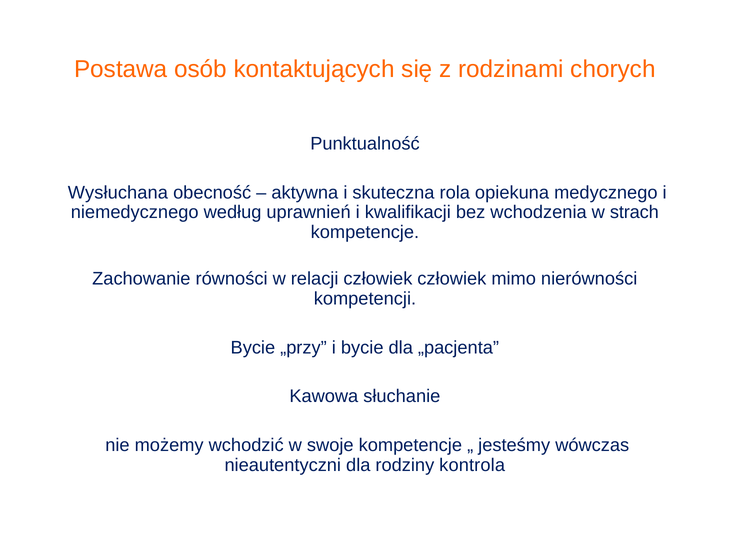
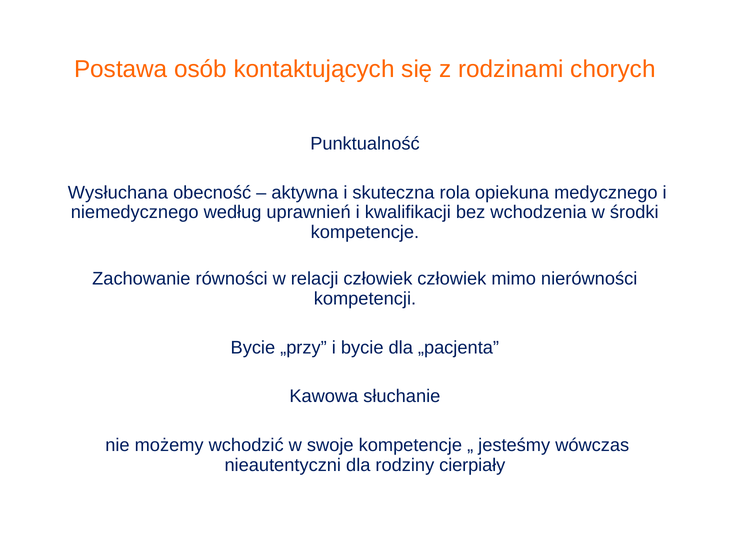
strach: strach -> środki (634, 212)
kontrola: kontrola -> cierpiały (472, 465)
